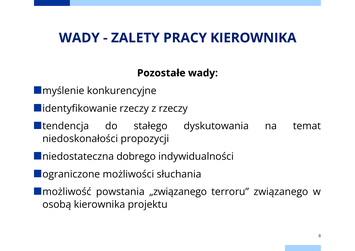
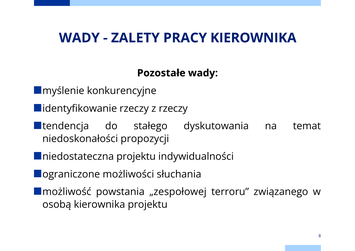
niedostateczna dobrego: dobrego -> projektu (136, 156)
„związanego: „związanego -> „zespołowej (178, 192)
